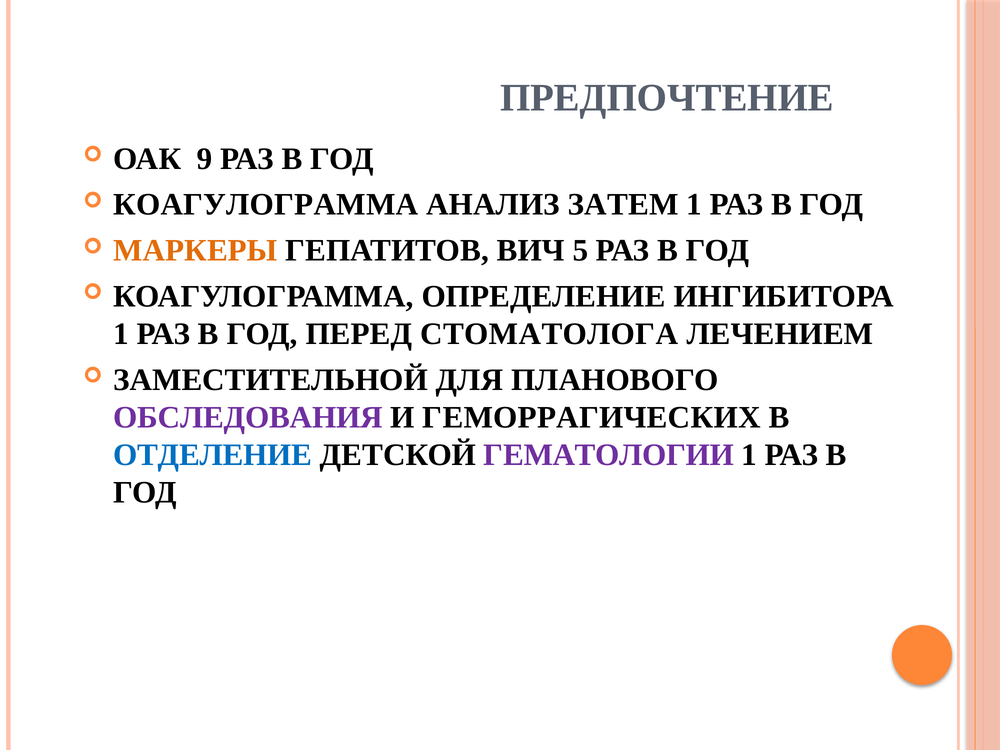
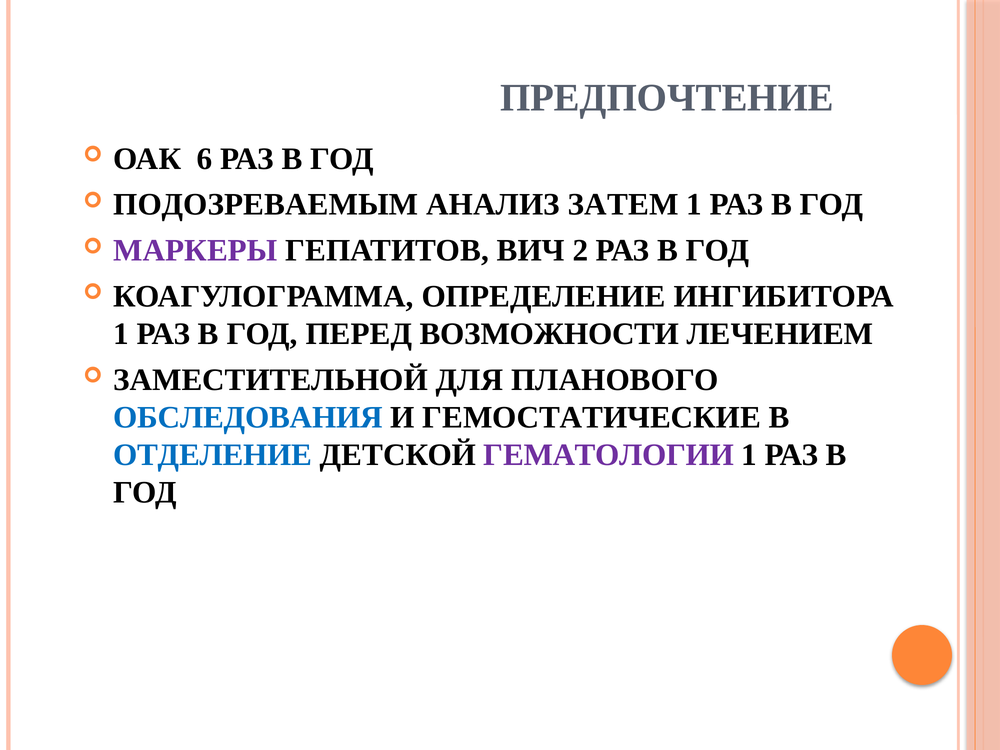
9: 9 -> 6 (205, 159)
КОАГУЛОГРАММА: КОАГУЛОГРАММА -> ПОДОЗРЕВАЕМЫМ (266, 205)
МАРКЕРЫ colour: orange -> purple (195, 251)
5: 5 -> 2 (580, 251)
СТОМАТОЛОГА: СТОМАТОЛОГА -> ВОЗМОЖНОСТИ (550, 334)
ОБСЛЕДОВАНИЯ colour: purple -> blue (248, 417)
ГЕМОРРАГИЧЕСКИХ: ГЕМОРРАГИЧЕСКИХ -> ГЕМОСТАТИЧЕСКИЕ (592, 417)
